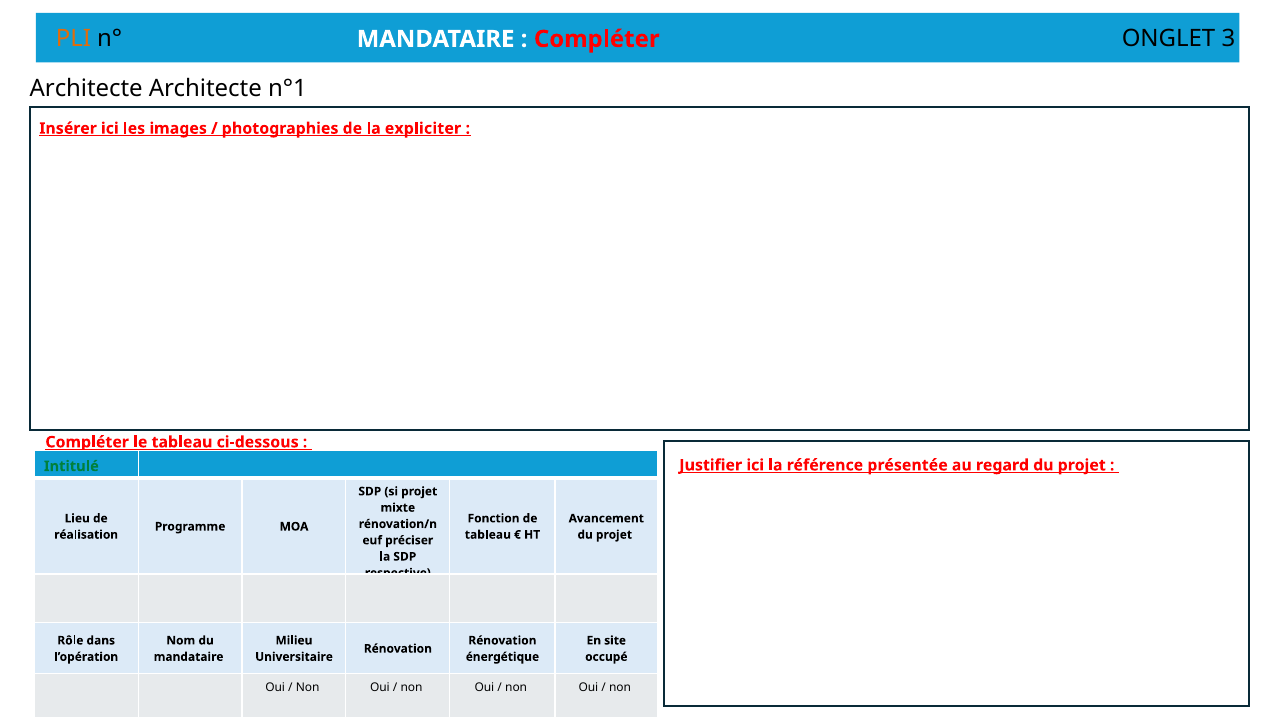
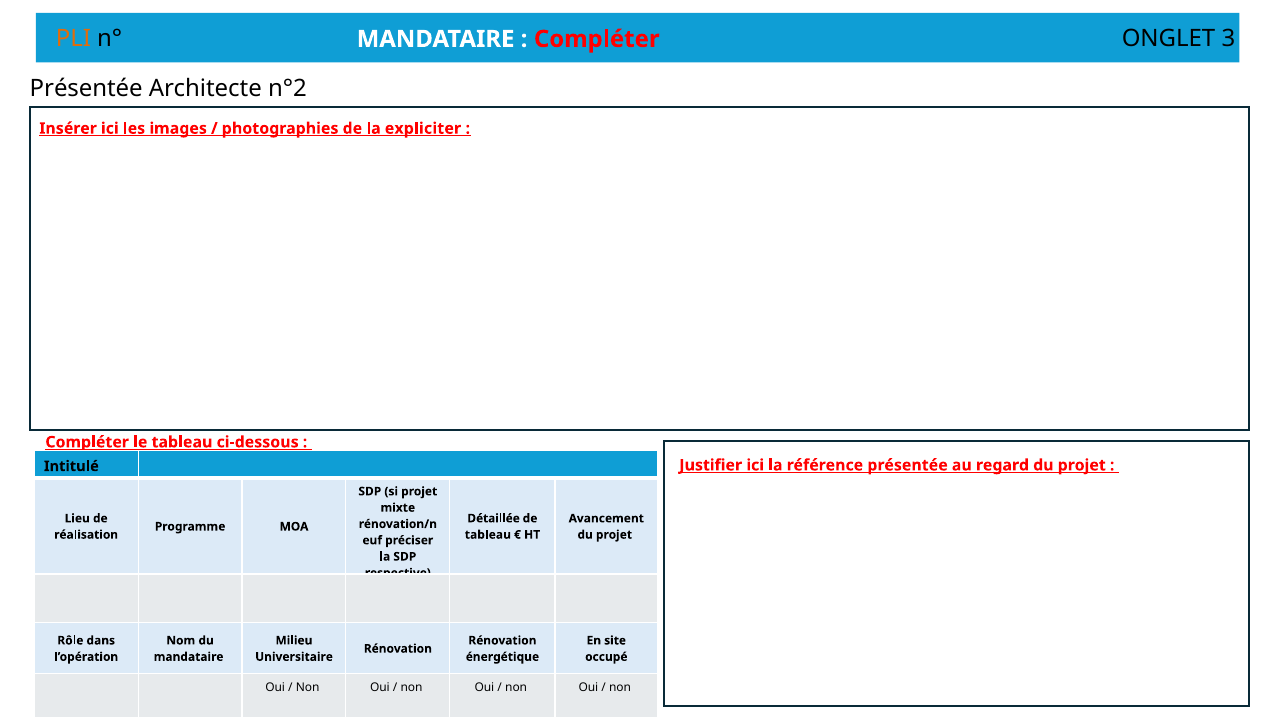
Architecte: Architecte -> Présentée (86, 89)
n°1: n°1 -> n°2 (287, 89)
Intitulé colour: green -> black (71, 467)
Fonction: Fonction -> Détaillée (494, 519)
